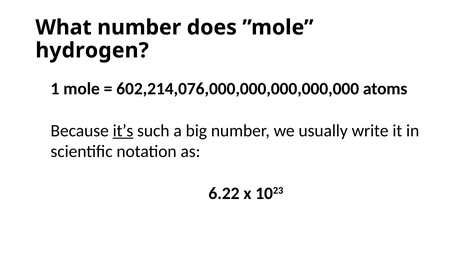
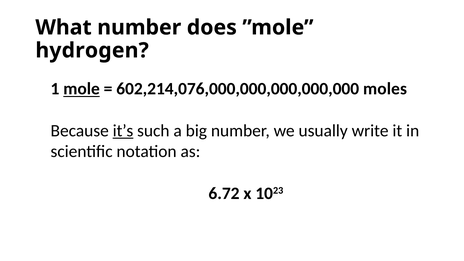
mole underline: none -> present (82, 89)
atoms: atoms -> moles (385, 89)
6.22: 6.22 -> 6.72 (224, 193)
